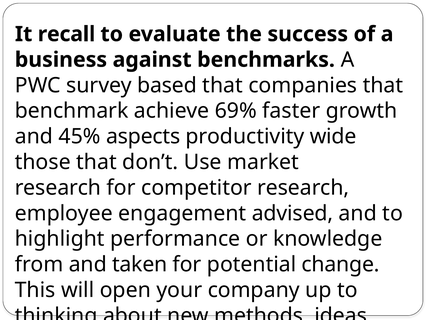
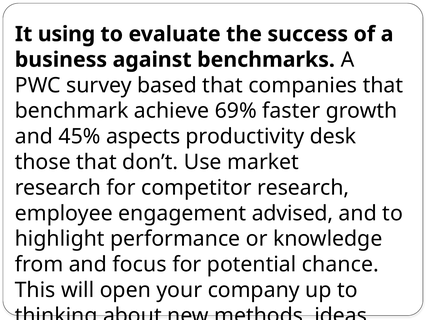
recall: recall -> using (66, 34)
wide: wide -> desk (333, 136)
taken: taken -> focus (140, 264)
change: change -> chance (340, 264)
